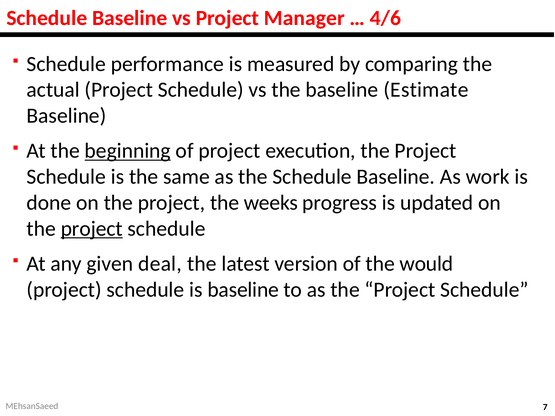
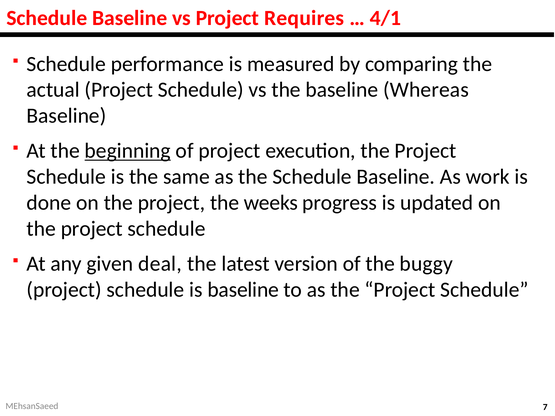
Manager: Manager -> Requires (304, 18)
4/6: 4/6 -> 4/1 (385, 18)
Estimate: Estimate -> Whereas (426, 90)
project underline: present -> none (92, 229)
would: would -> buggy (426, 264)
